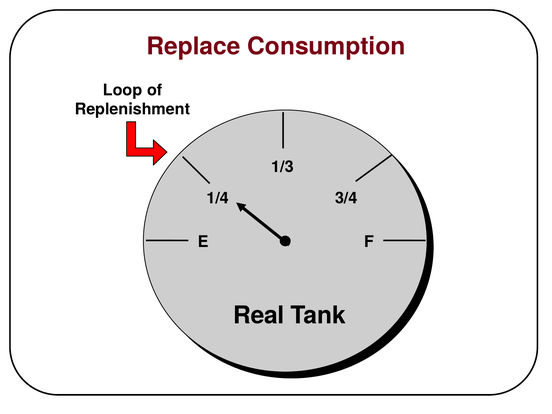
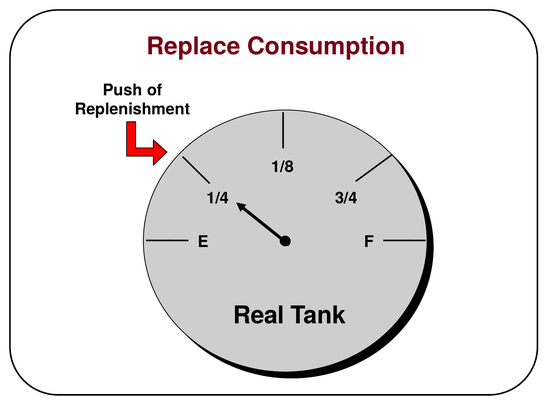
Loop: Loop -> Push (123, 90)
1/3: 1/3 -> 1/8 (282, 167)
